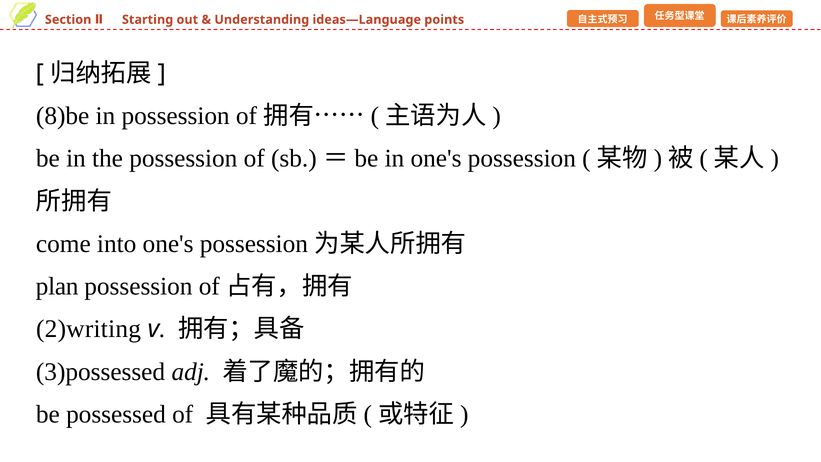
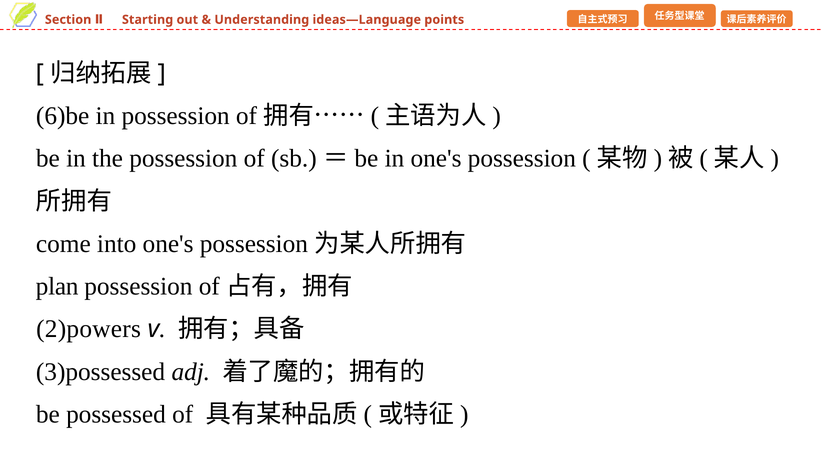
8)be: 8)be -> 6)be (63, 116)
2)writing: 2)writing -> 2)powers (89, 329)
